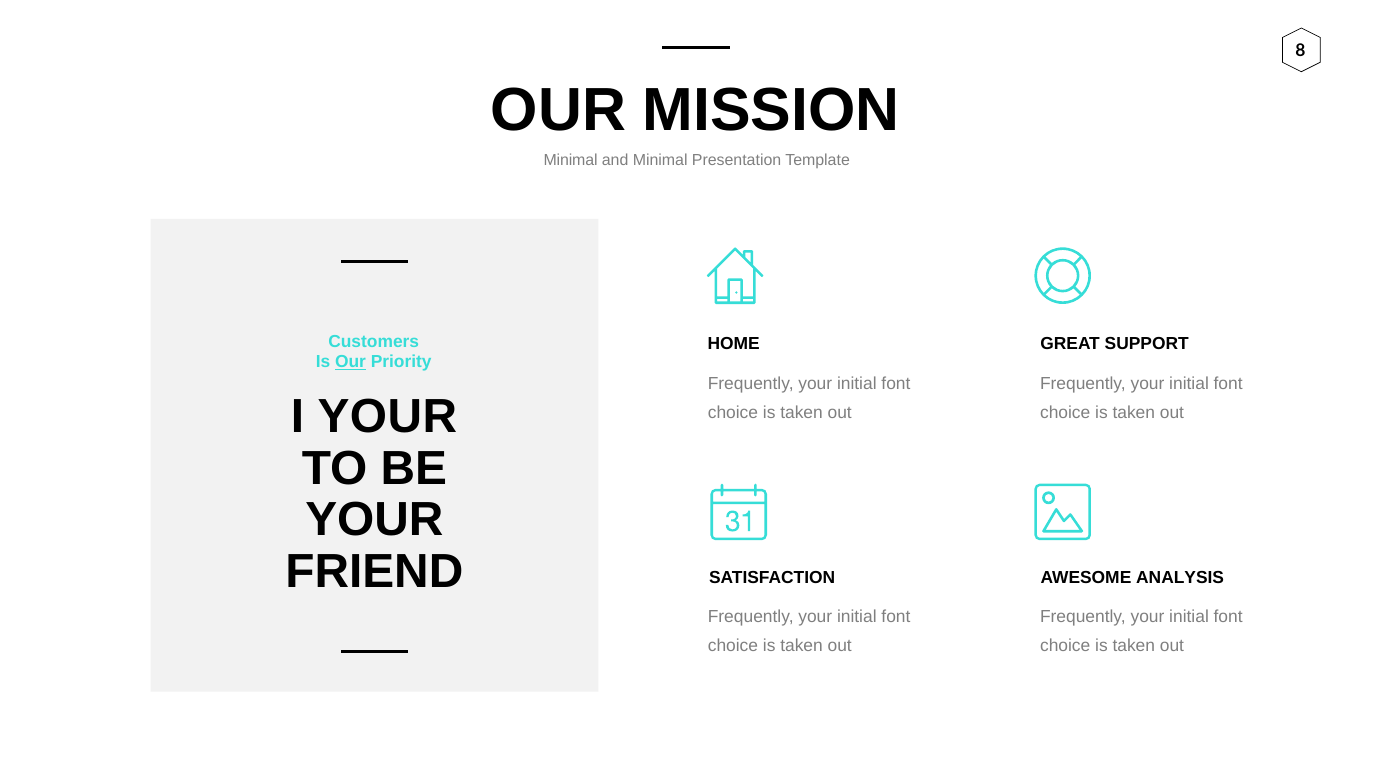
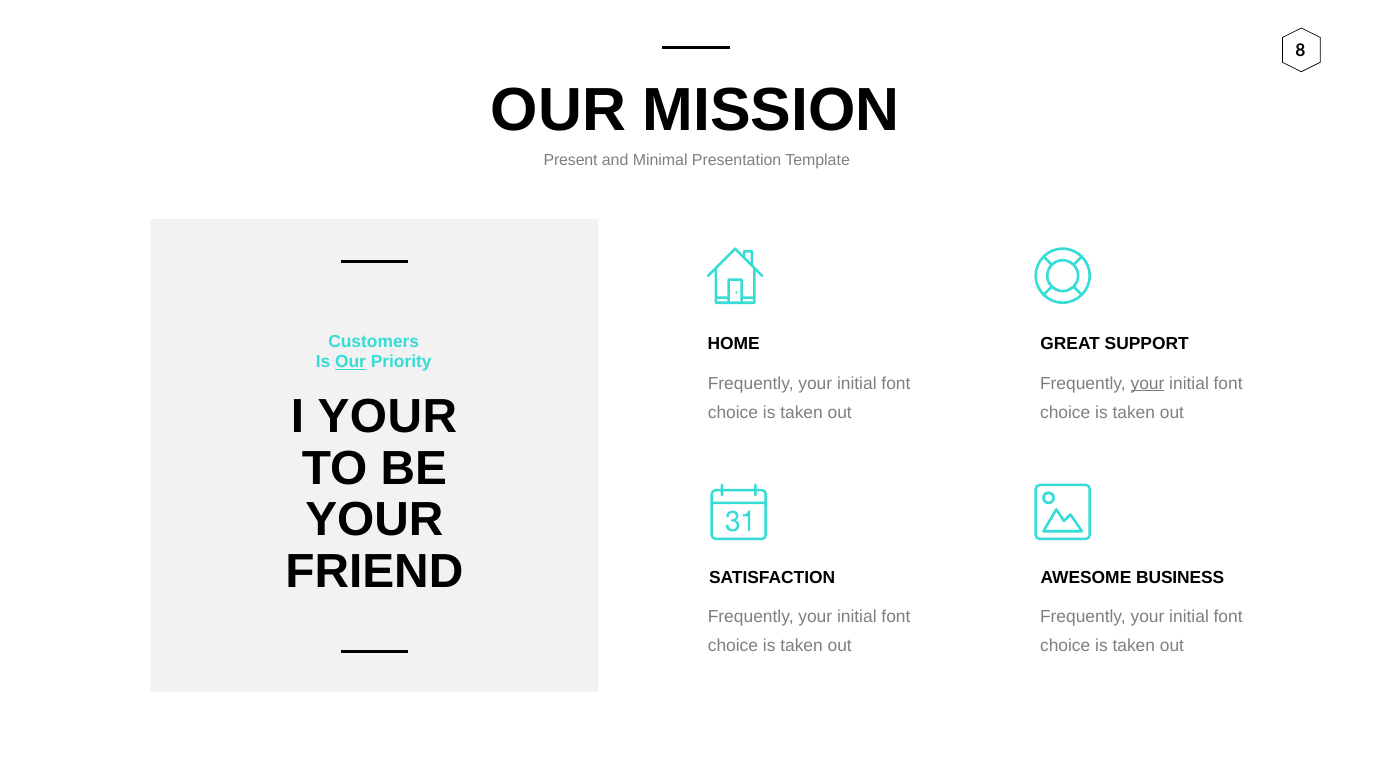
Minimal: Minimal -> Present (571, 161)
your underline: none -> present (1148, 383)
ANALYSIS: ANALYSIS -> BUSINESS (1180, 577)
